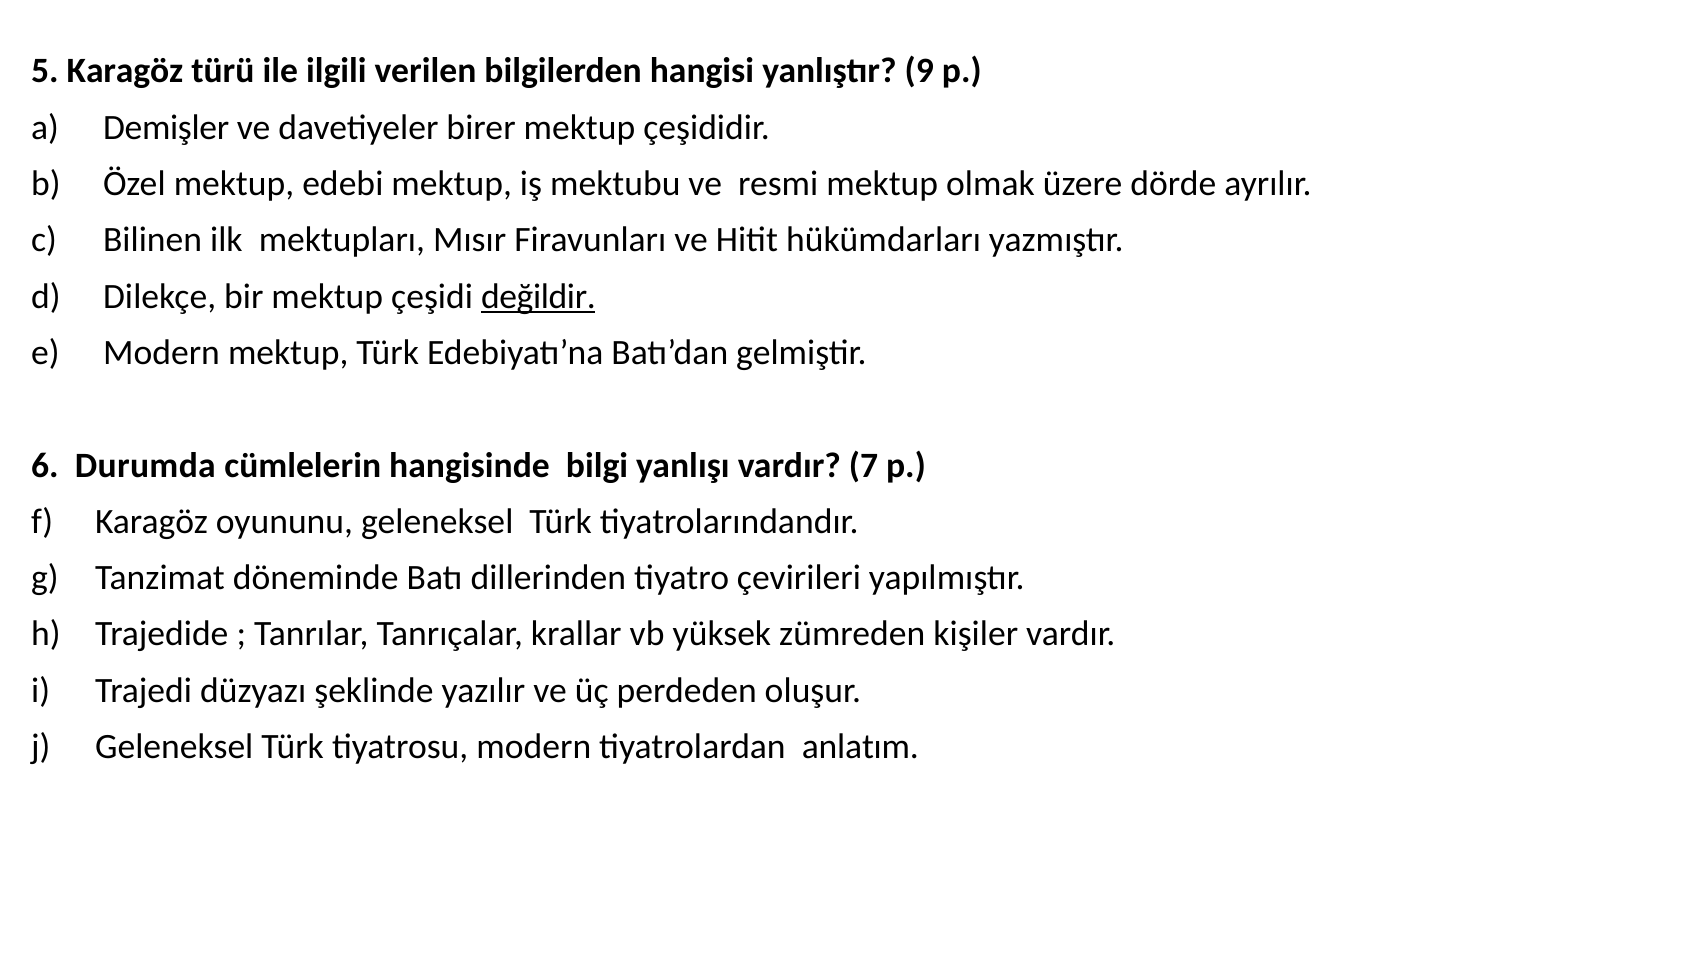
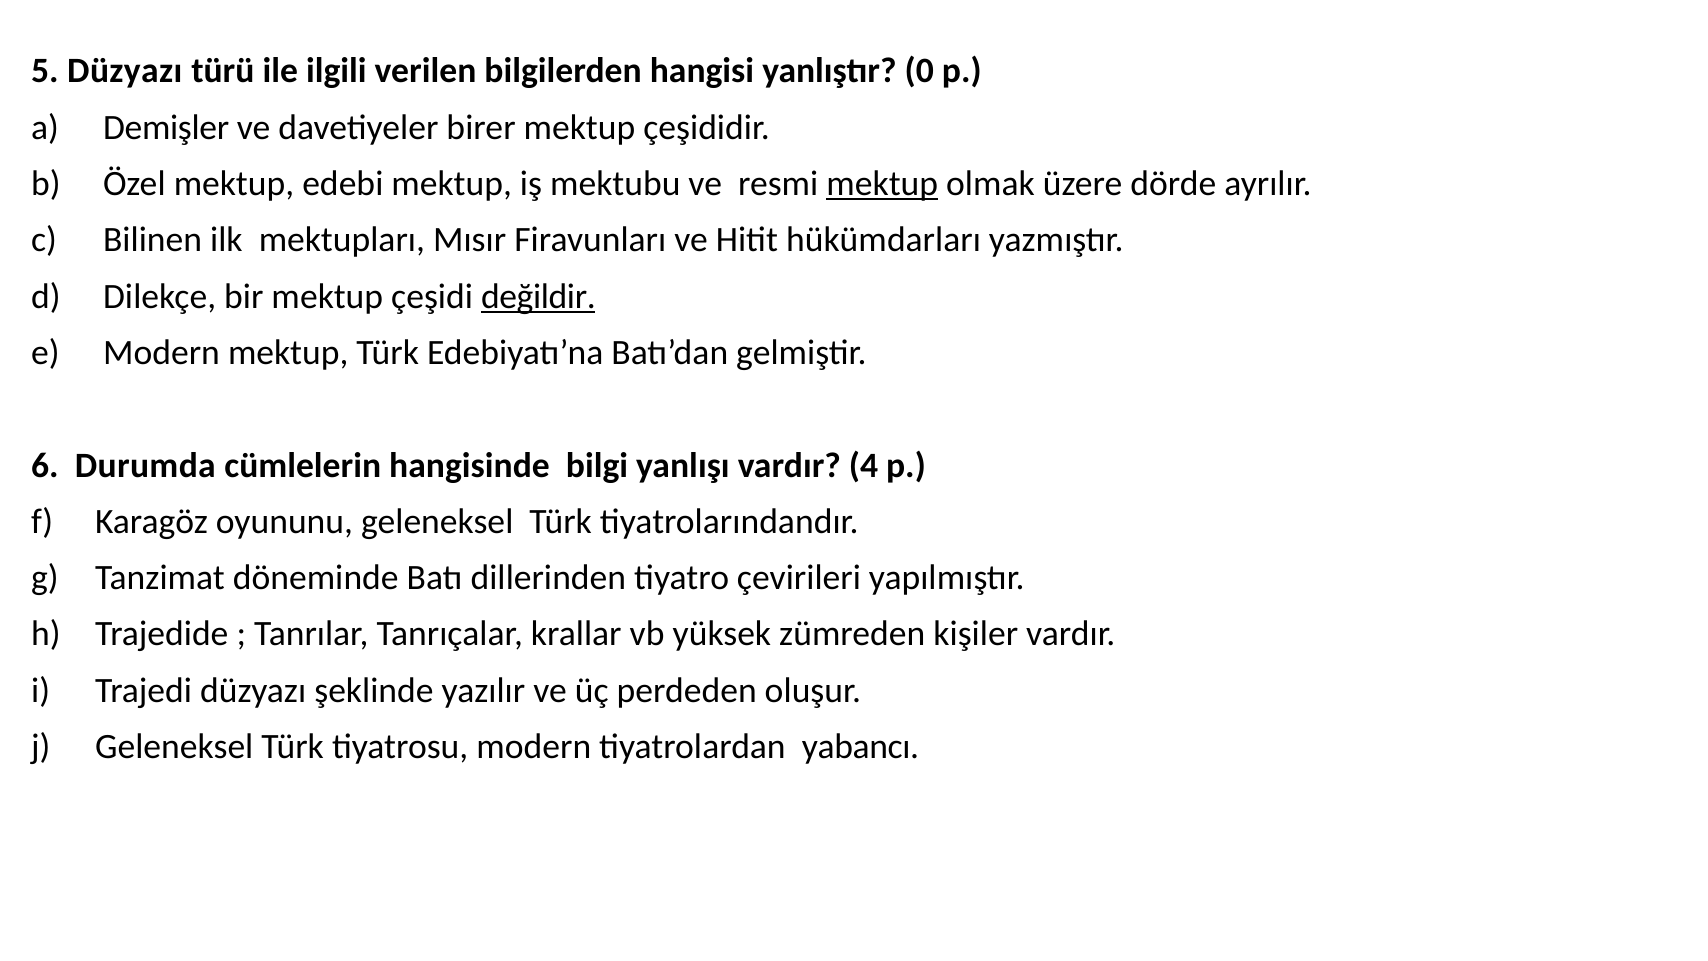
5 Karagöz: Karagöz -> Düzyazı (125, 71)
9: 9 -> 0 (919, 71)
mektup underline: none -> present (882, 184)
7: 7 -> 4 (863, 465)
anlatım: anlatım -> yabancı (860, 747)
